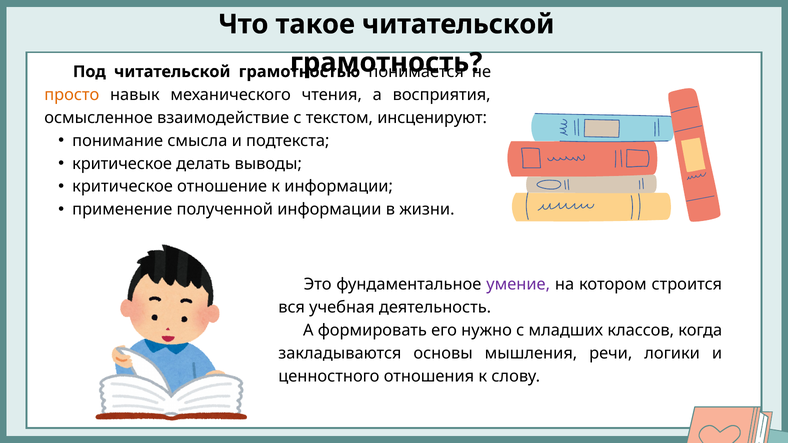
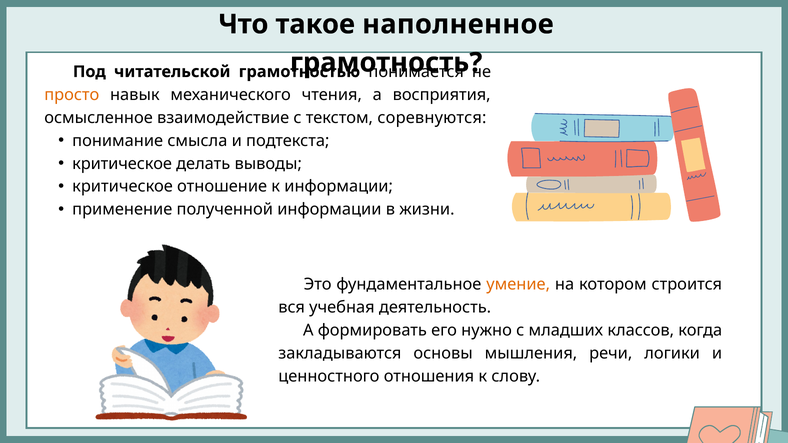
такое читательской: читательской -> наполненное (458, 24)
инсценируют: инсценируют -> соревнуются (432, 118)
умение colour: purple -> orange (518, 285)
